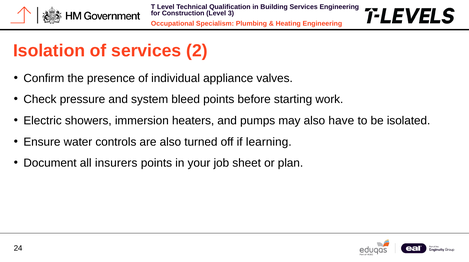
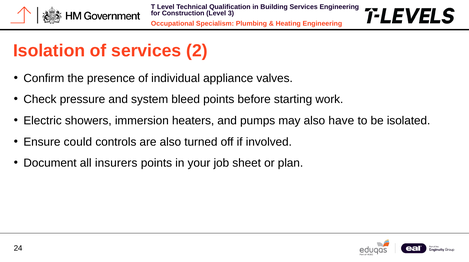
water: water -> could (78, 142)
learning: learning -> involved (269, 142)
